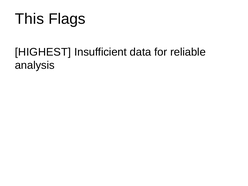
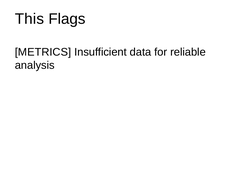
HIGHEST: HIGHEST -> METRICS (43, 52)
